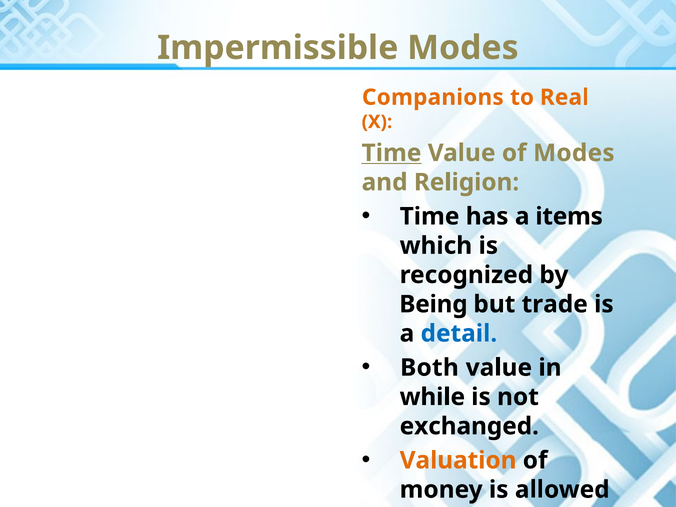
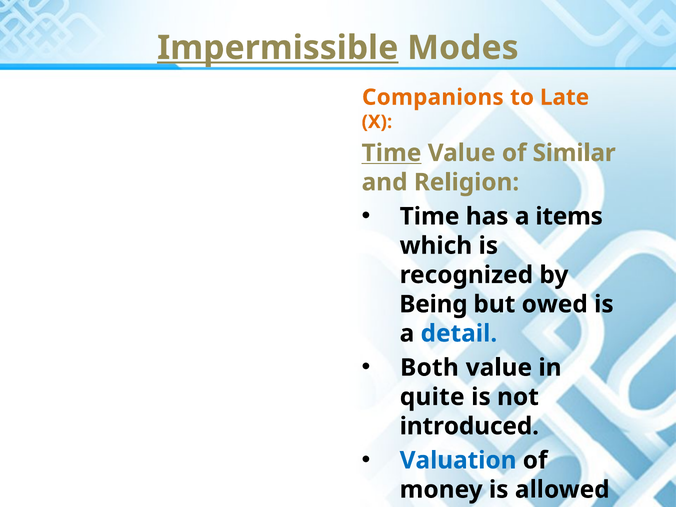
Impermissible underline: none -> present (278, 48)
Real: Real -> Late (565, 97)
of Modes: Modes -> Similar (574, 153)
trade: trade -> owed (555, 304)
while: while -> quite (432, 397)
exchanged: exchanged -> introduced (469, 426)
Valuation colour: orange -> blue (458, 460)
